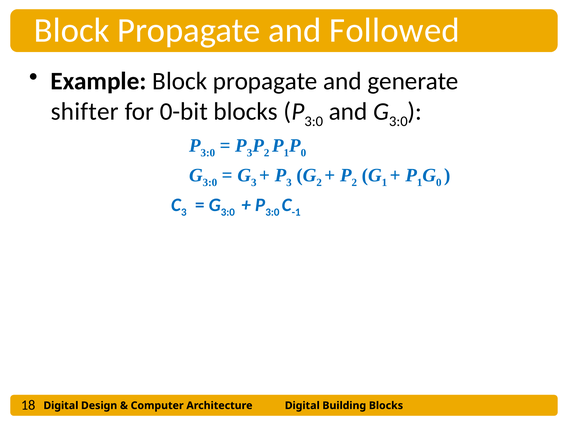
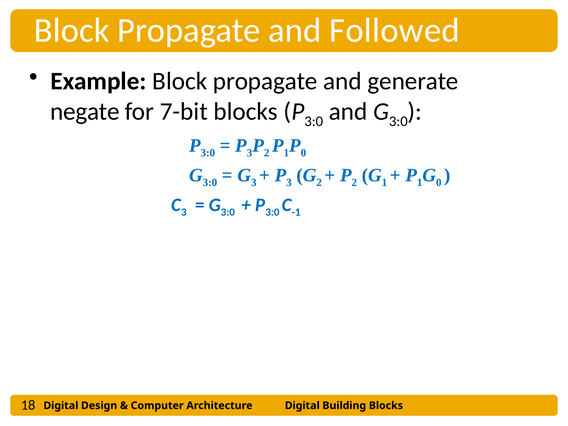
shifter: shifter -> negate (85, 112)
0-bit: 0-bit -> 7-bit (184, 112)
